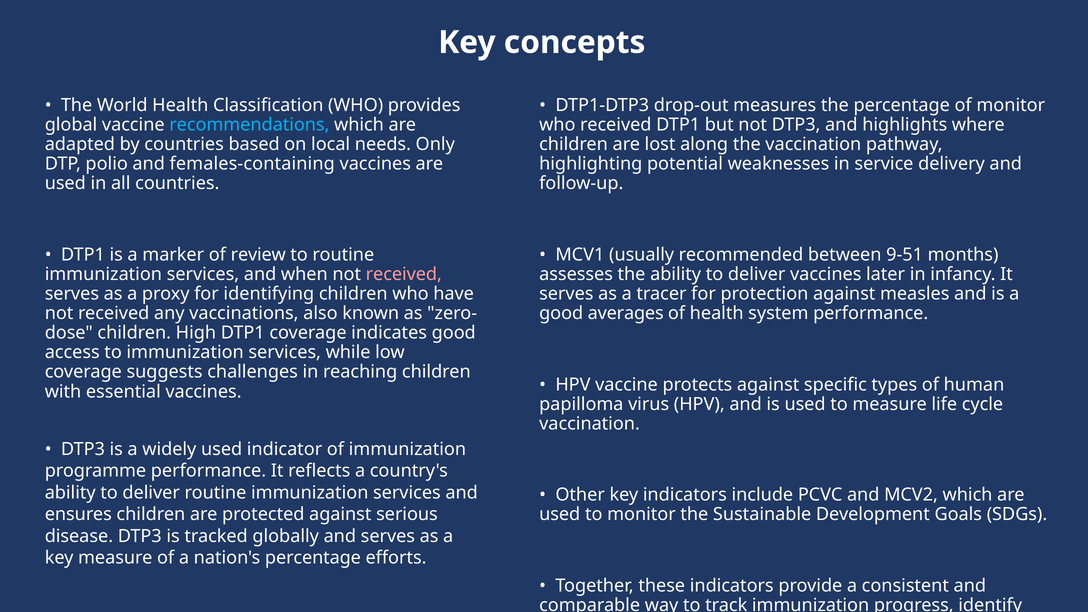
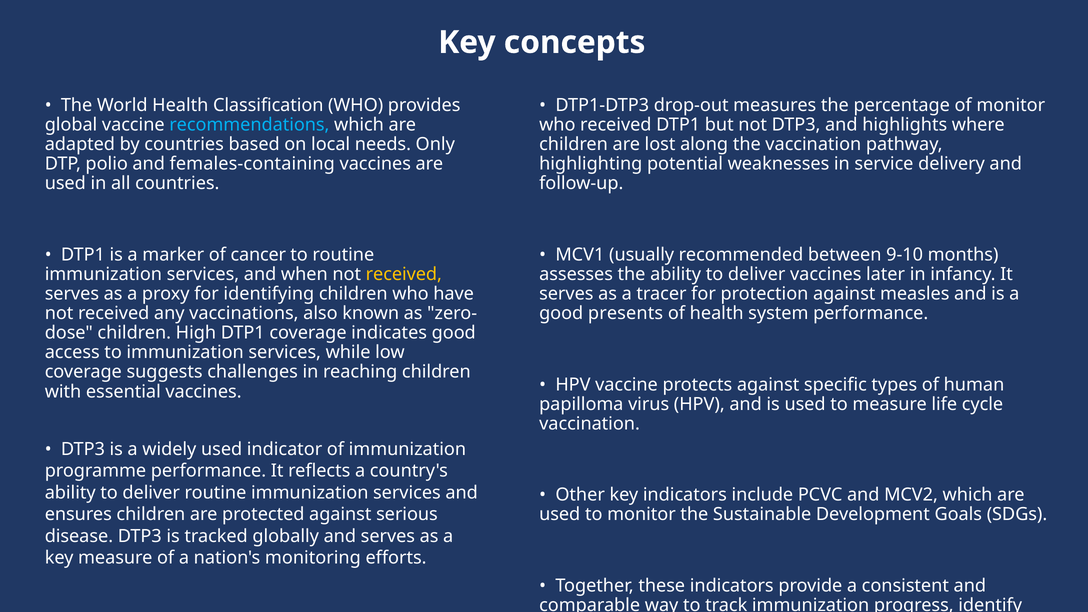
review: review -> cancer (258, 255)
9-51: 9-51 -> 9-10 (905, 255)
received colour: pink -> yellow (404, 274)
averages: averages -> presents (626, 313)
nation's percentage: percentage -> monitoring (313, 558)
